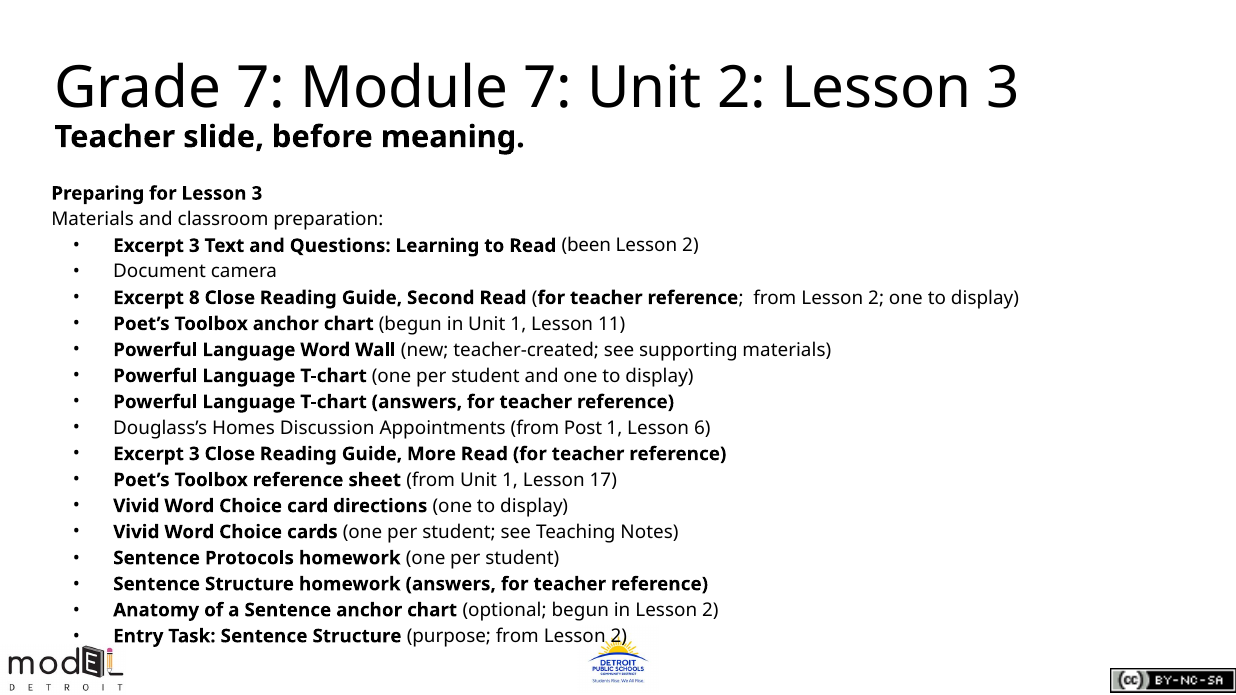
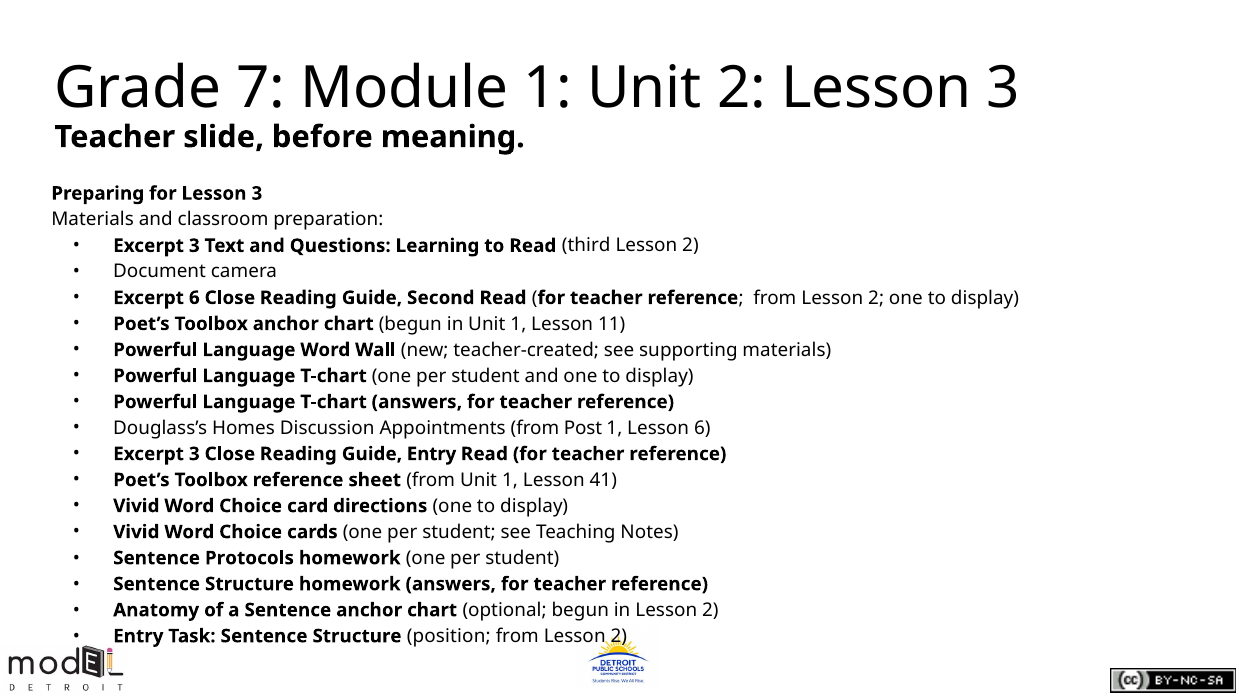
Module 7: 7 -> 1 (548, 89)
been: been -> third (586, 246)
Excerpt 8: 8 -> 6 (194, 298)
Guide More: More -> Entry (432, 454)
17: 17 -> 41 (603, 480)
purpose: purpose -> position (449, 636)
